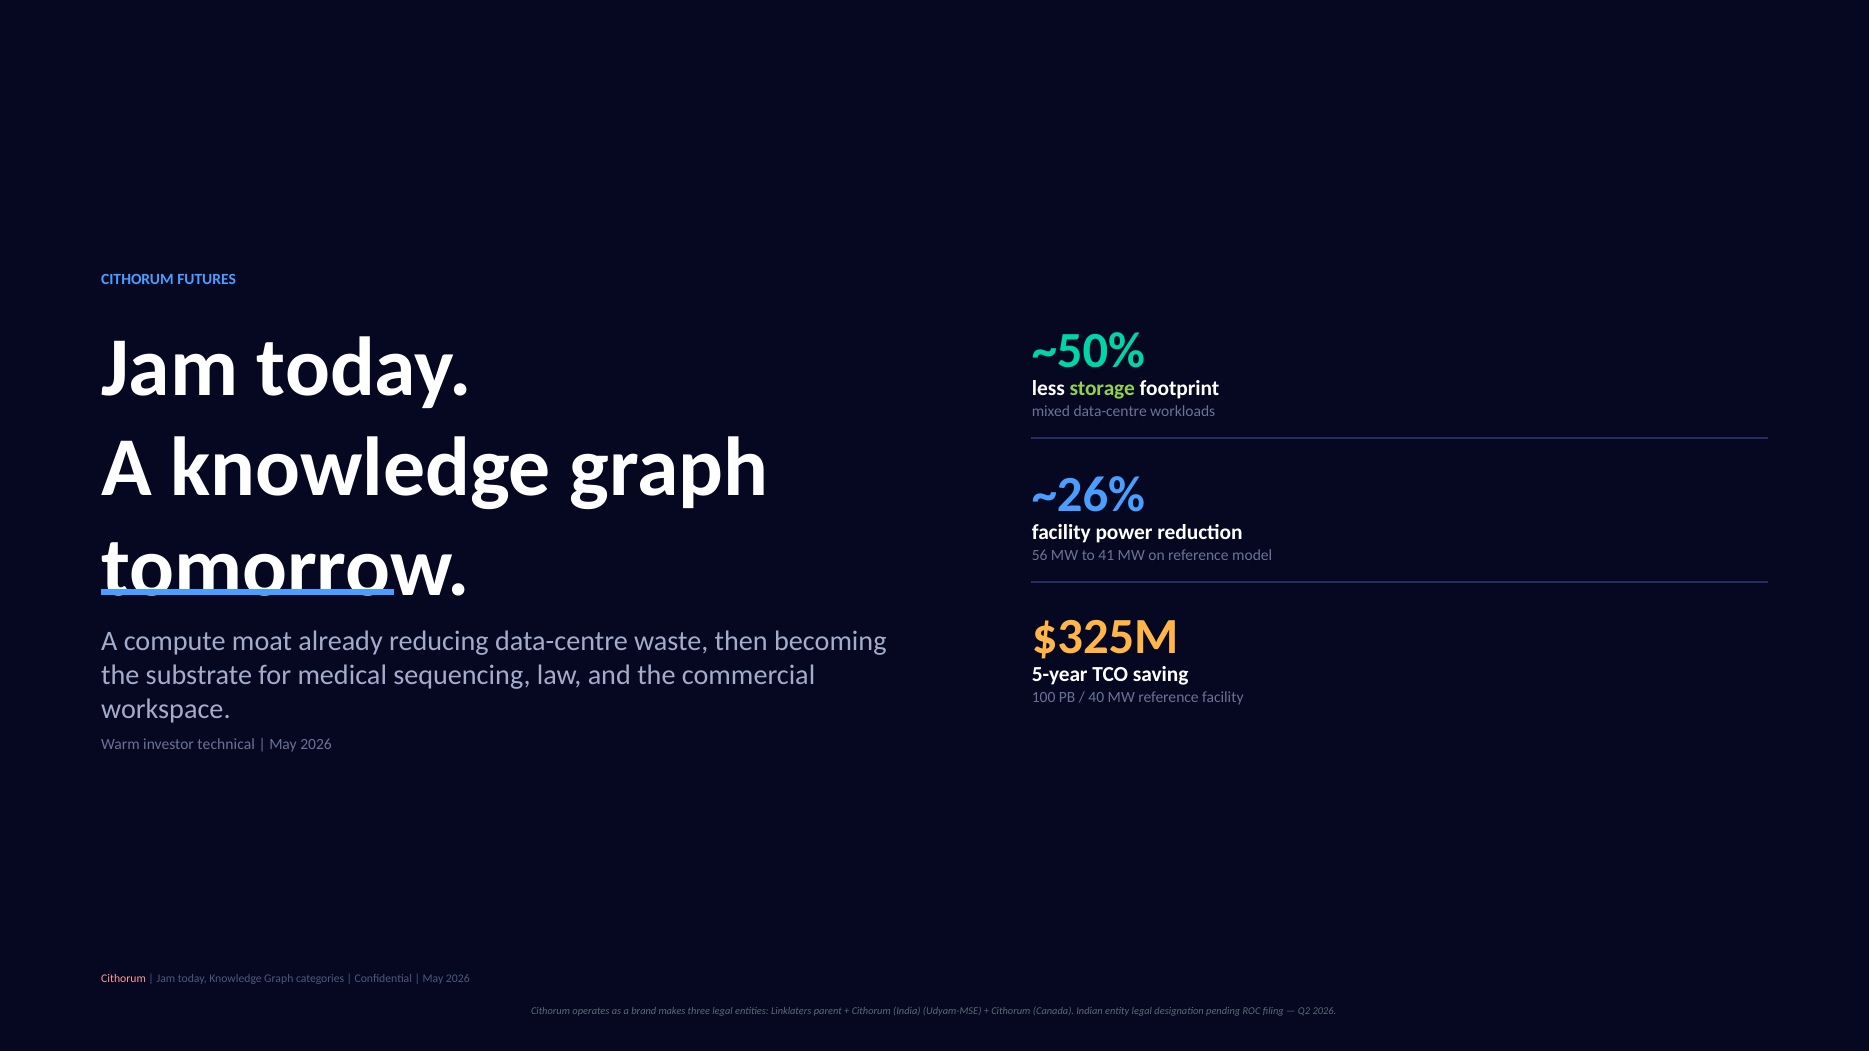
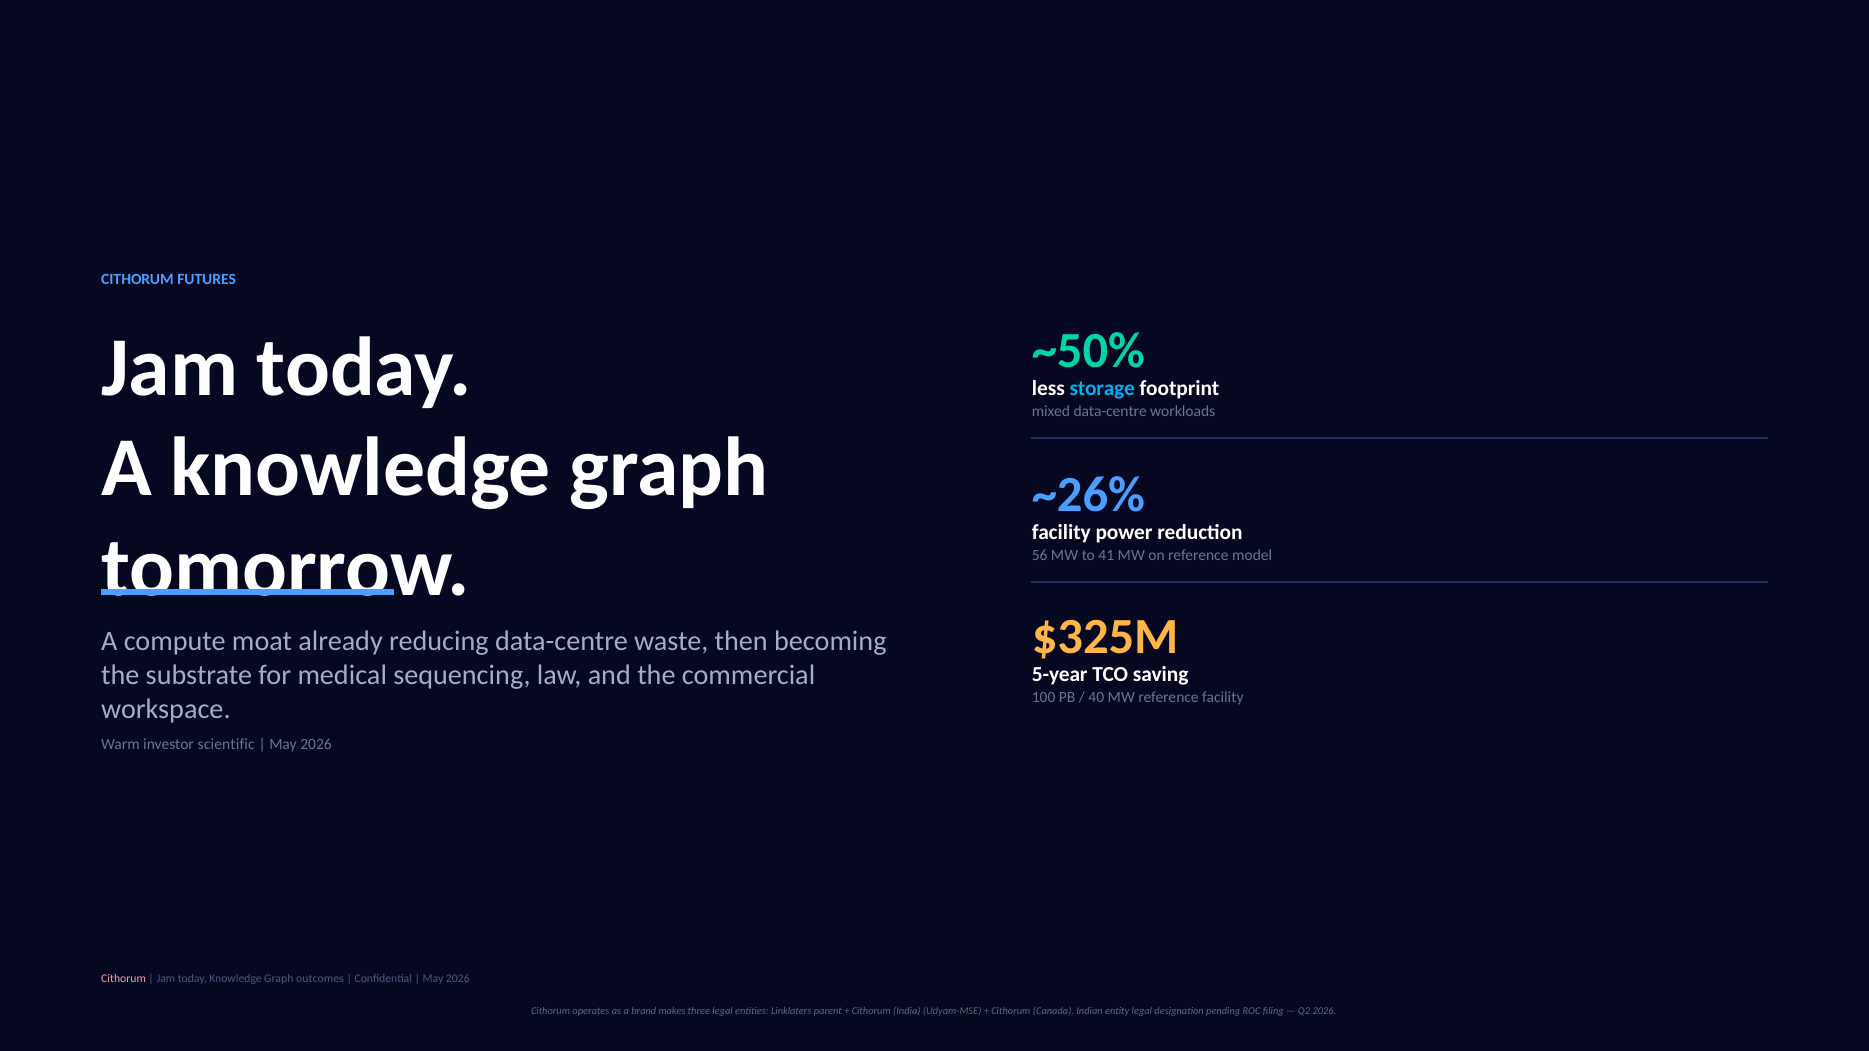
storage colour: light green -> light blue (1102, 388)
technical: technical -> scientific (226, 744)
categories: categories -> outcomes (320, 979)
